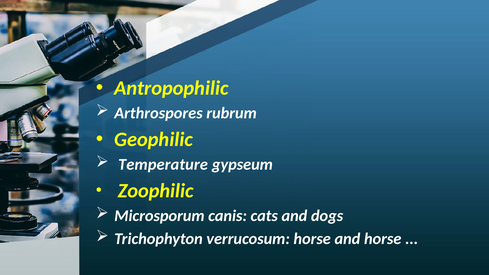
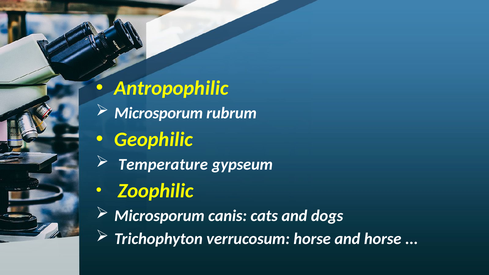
Arthrospores: Arthrospores -> Microsporum (159, 113)
